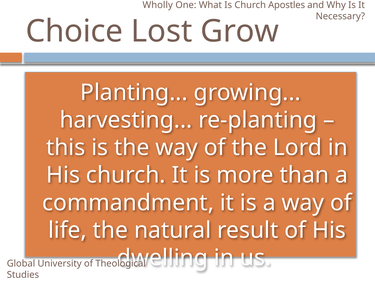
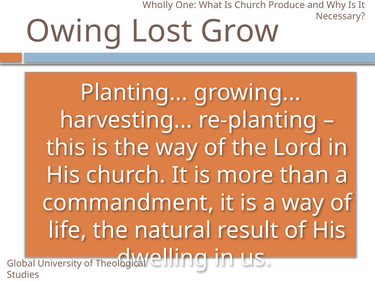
Apostles: Apostles -> Produce (287, 5)
Choice: Choice -> Owing (74, 31)
